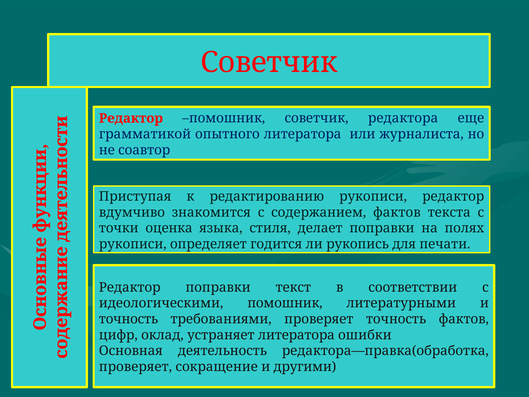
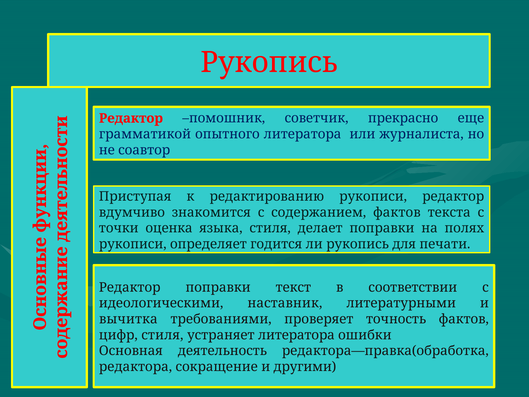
Советчик: Советчик -> Рукопись (269, 63)
редактора: редактора -> прекрасно (403, 118)
идеологическими помошник: помошник -> наставник (285, 303)
точность: точность -> вычитка (128, 319)
цифр оклад: оклад -> стиля (162, 335)
проверяет: проверяет -> редактора (135, 367)
